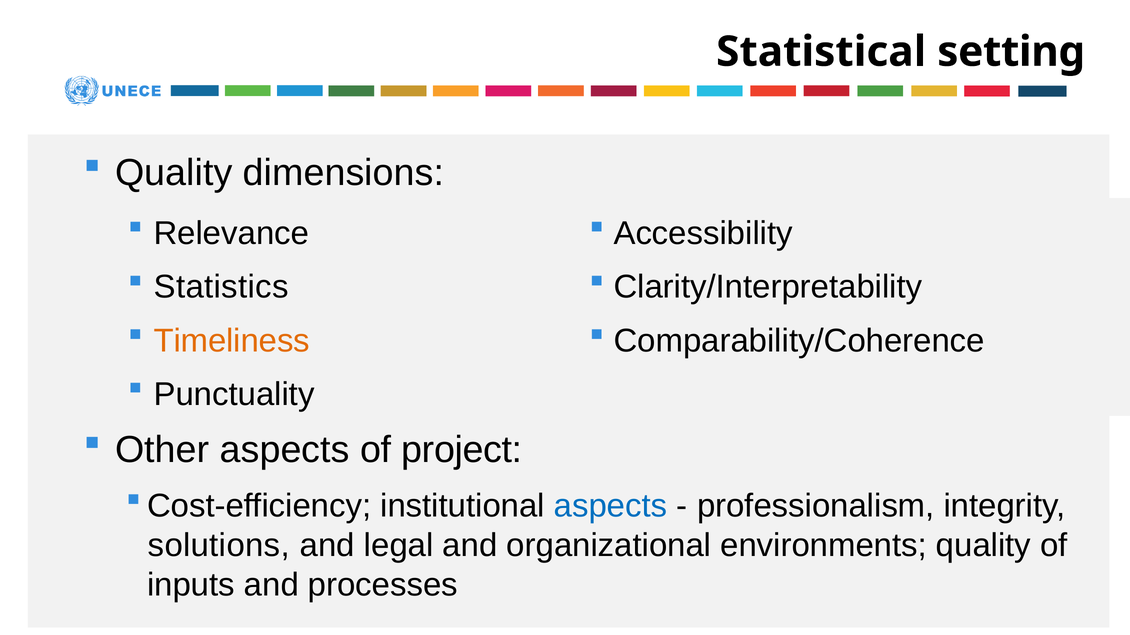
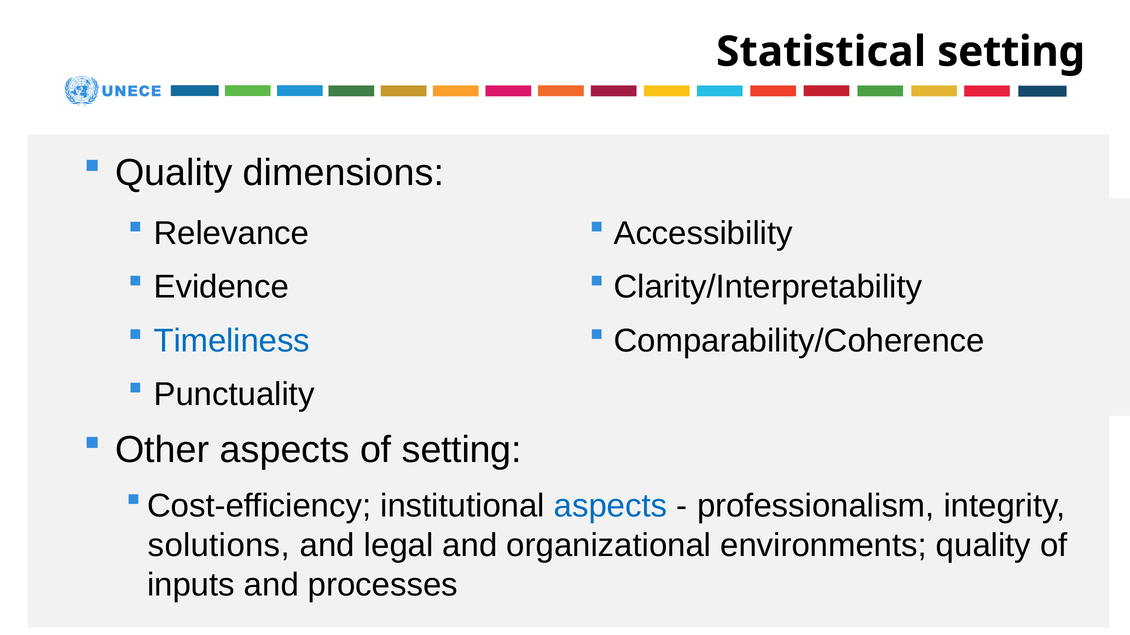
Statistics: Statistics -> Evidence (221, 287)
Timeliness colour: orange -> blue (232, 341)
of project: project -> setting (462, 450)
